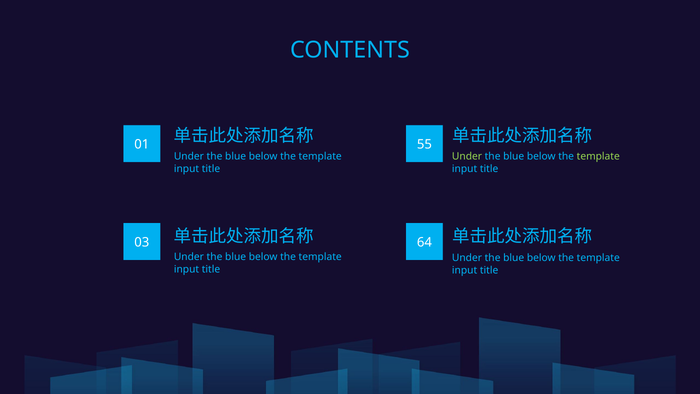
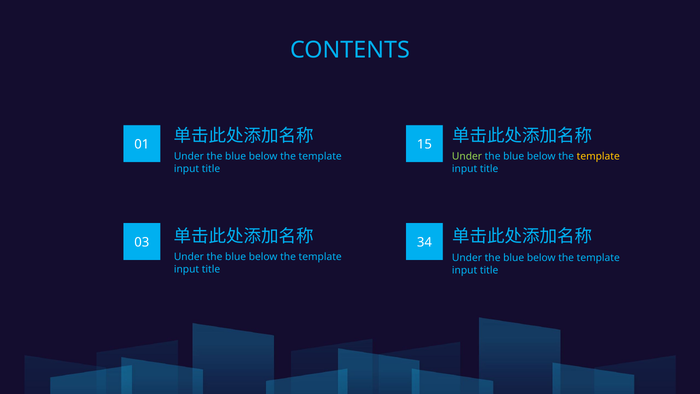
55: 55 -> 15 (424, 144)
template colour: light green -> yellow (598, 156)
64: 64 -> 34 (424, 242)
